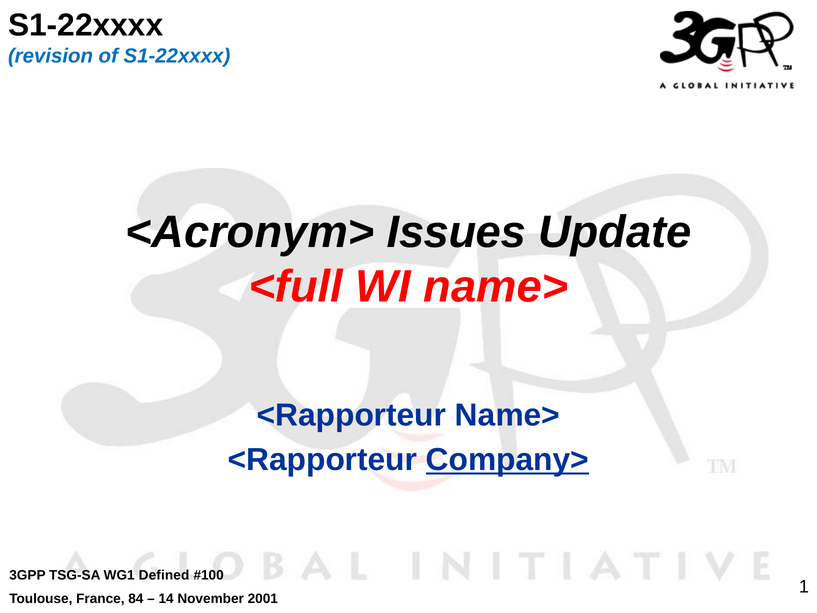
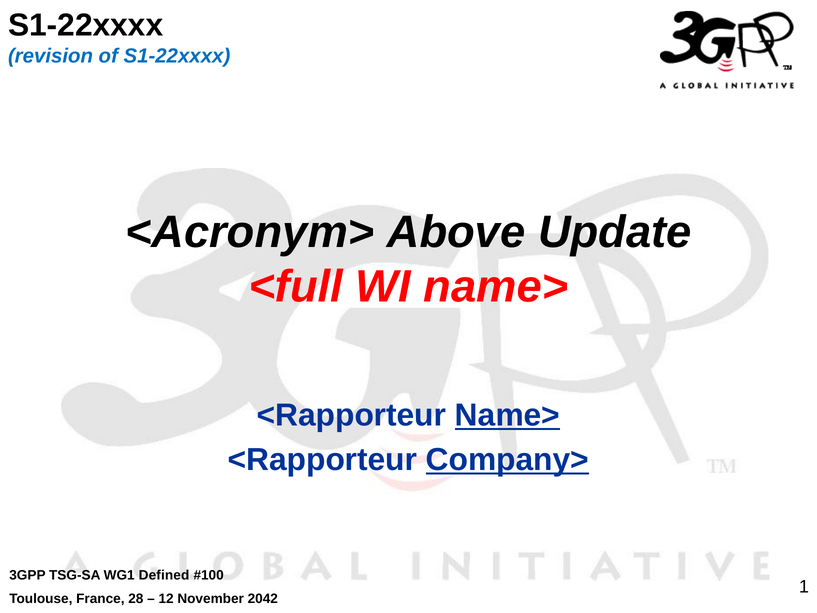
Issues: Issues -> Above (456, 232)
Name> underline: none -> present (507, 415)
84: 84 -> 28 (136, 598)
14: 14 -> 12 (166, 598)
2001: 2001 -> 2042 (263, 598)
